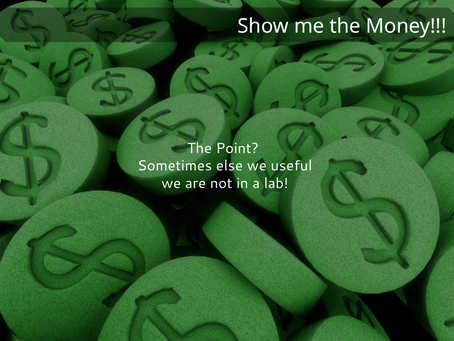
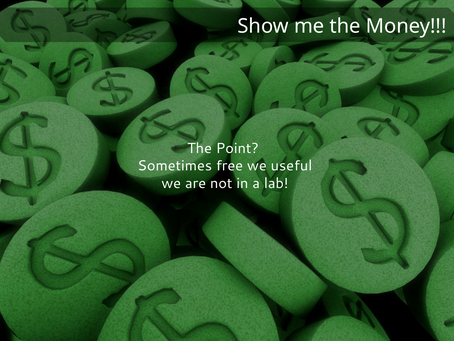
else: else -> free (230, 166)
